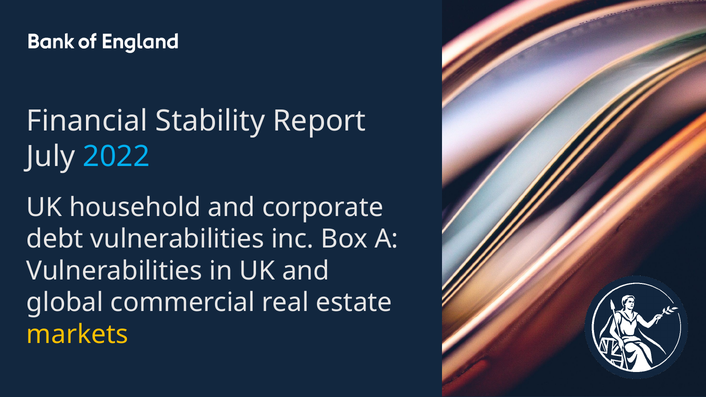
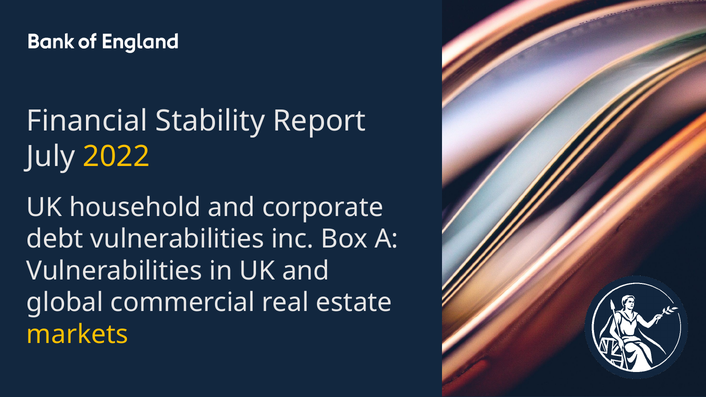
2022 colour: light blue -> yellow (116, 156)
